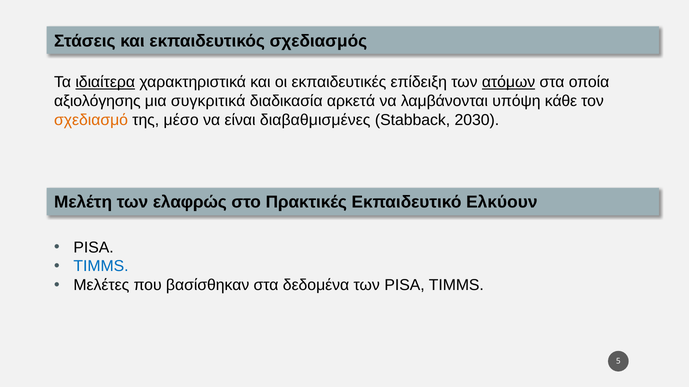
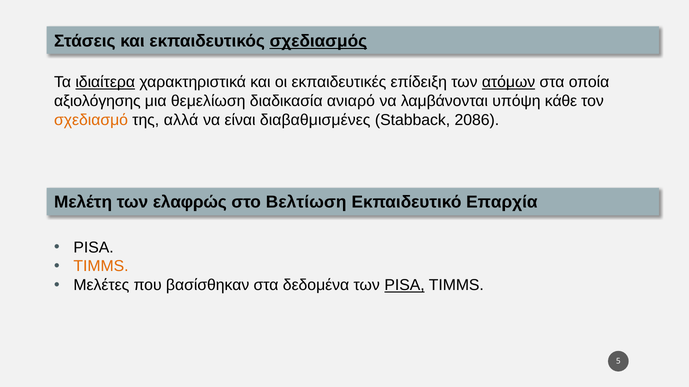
σχεδιασμός underline: none -> present (318, 41)
συγκριτικά: συγκριτικά -> θεμελίωση (208, 101)
αρκετά: αρκετά -> ανιαρό (351, 101)
μέσο: μέσο -> αλλά (181, 120)
2030: 2030 -> 2086 (477, 120)
Πρακτικές: Πρακτικές -> Βελτίωση (306, 202)
Ελκύουν: Ελκύουν -> Επαρχία (502, 202)
TIMMS colour: blue -> orange (101, 267)
PISA underline: none -> present (405, 286)
